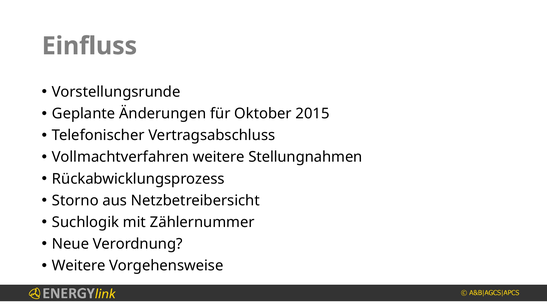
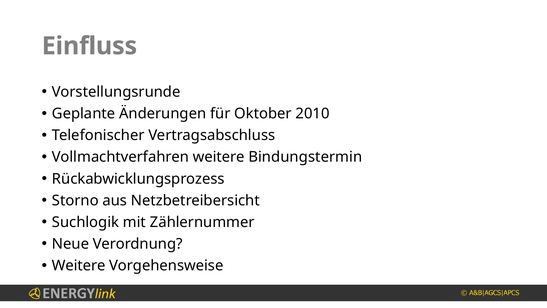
2015: 2015 -> 2010 (313, 114)
Stellungnahmen: Stellungnahmen -> Bindungstermin (305, 157)
